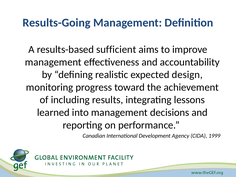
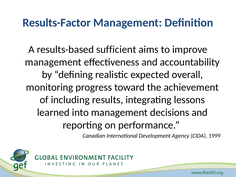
Results-Going: Results-Going -> Results-Factor (57, 23)
design: design -> overall (187, 75)
